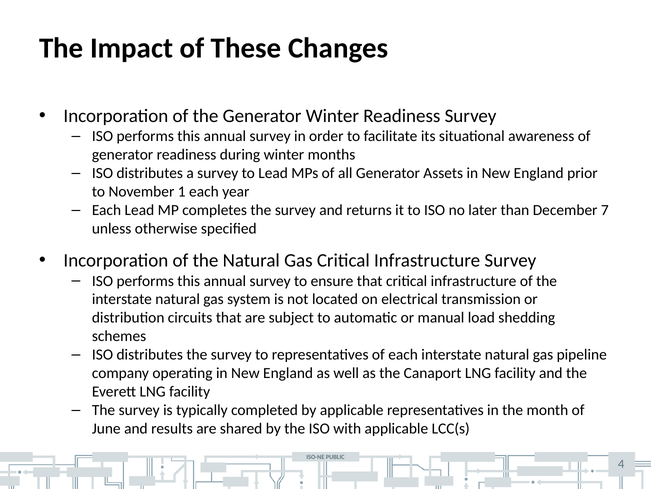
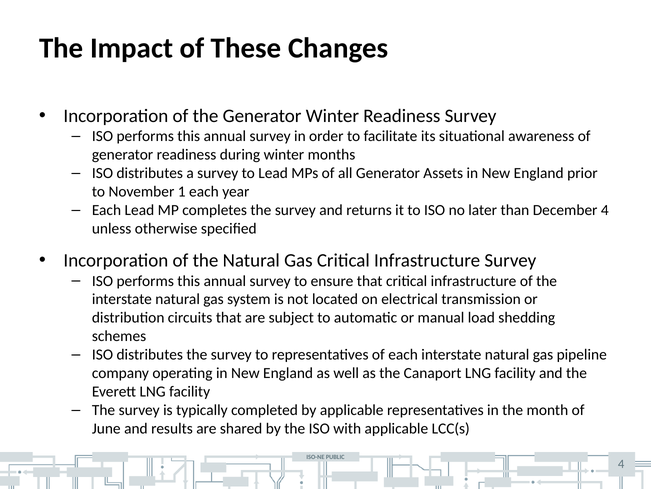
December 7: 7 -> 4 (605, 210)
